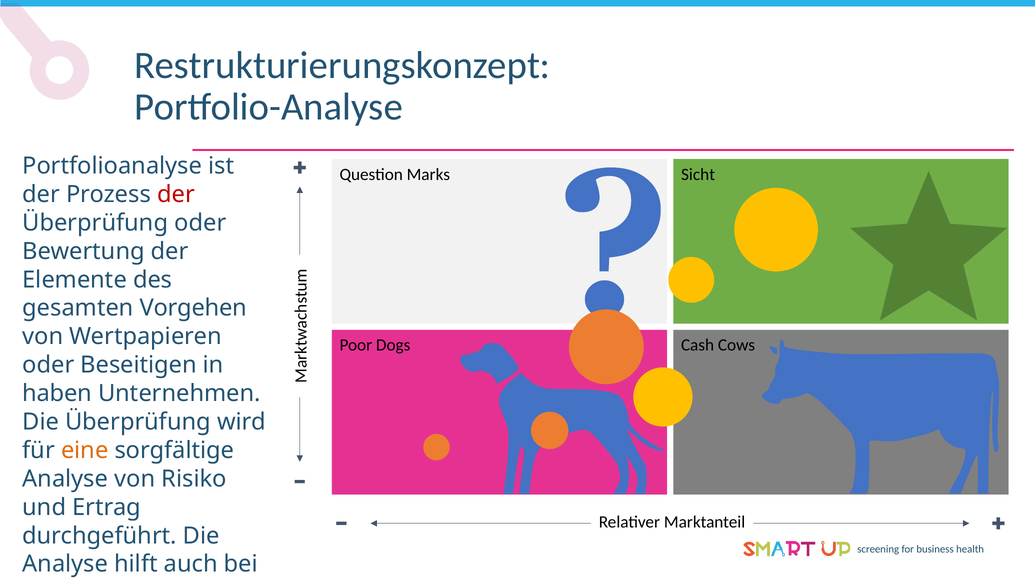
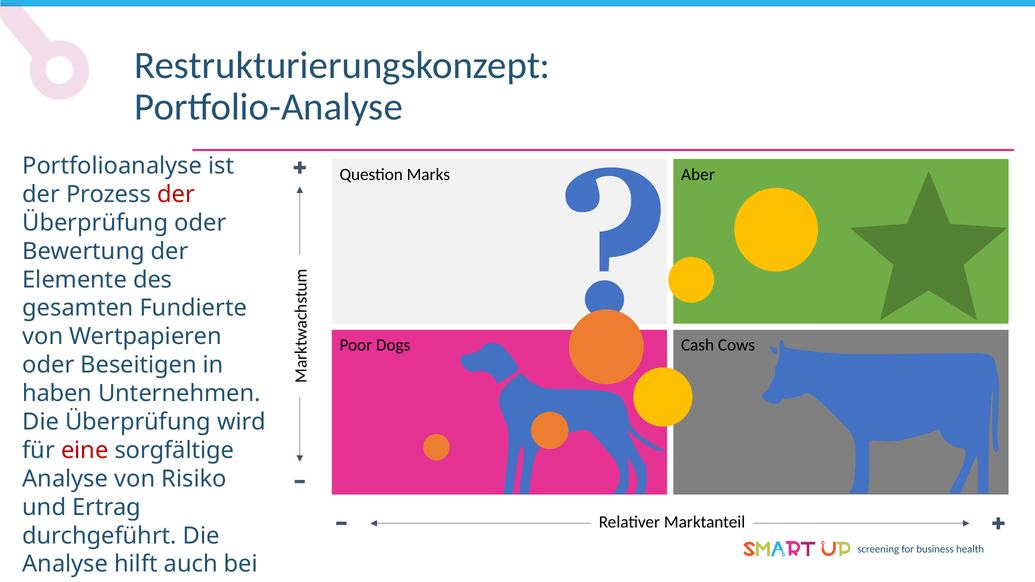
Sicht: Sicht -> Aber (698, 174)
Vorgehen: Vorgehen -> Fundierte (193, 308)
eine colour: orange -> red (85, 450)
